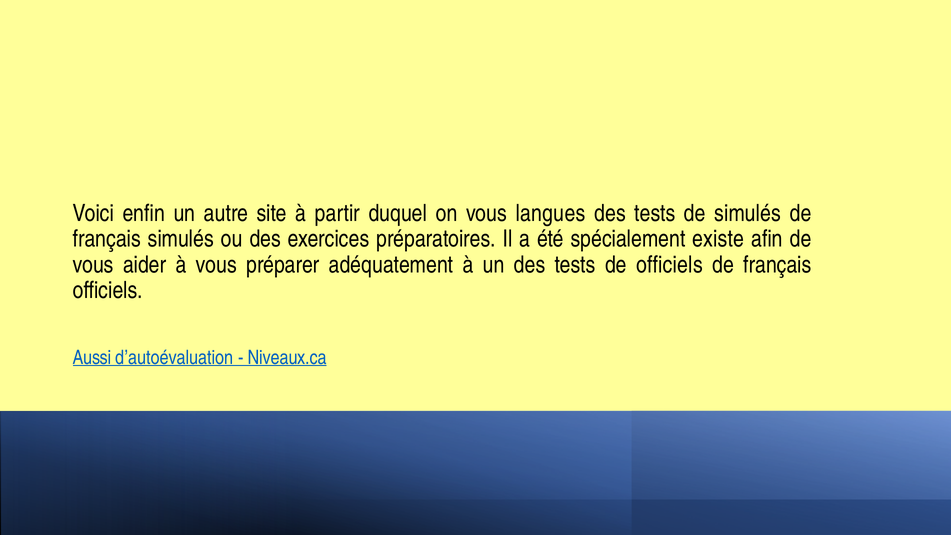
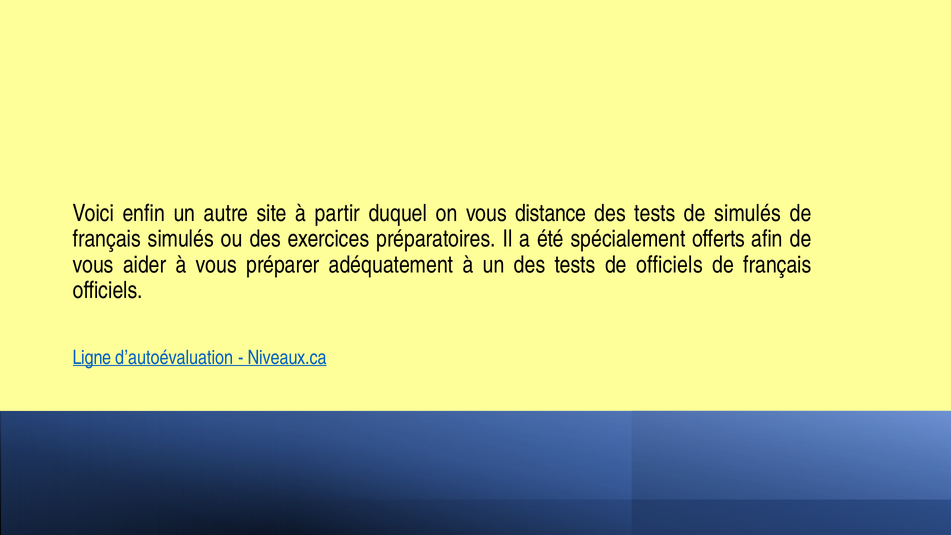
langues: langues -> distance (551, 213)
existe: existe -> offerts (719, 239)
Aussi: Aussi -> Ligne (92, 358)
